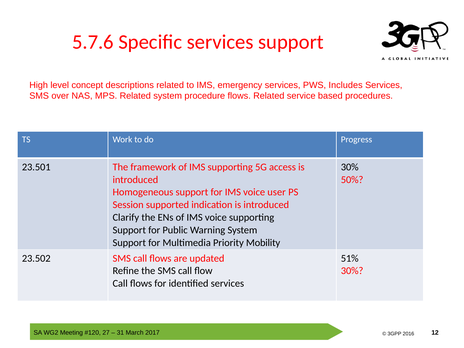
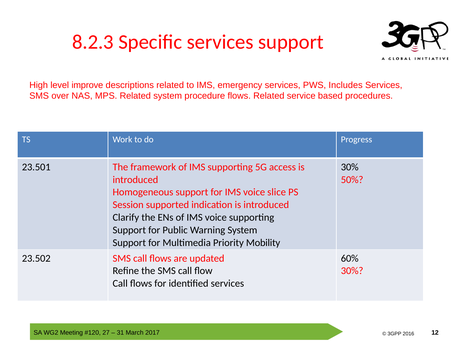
5.7.6: 5.7.6 -> 8.2.3 (93, 42)
concept: concept -> improve (87, 85)
user: user -> slice (277, 192)
51%: 51% -> 60% (350, 258)
